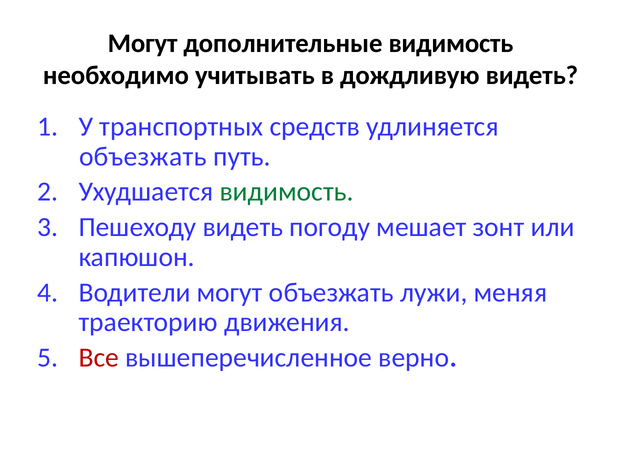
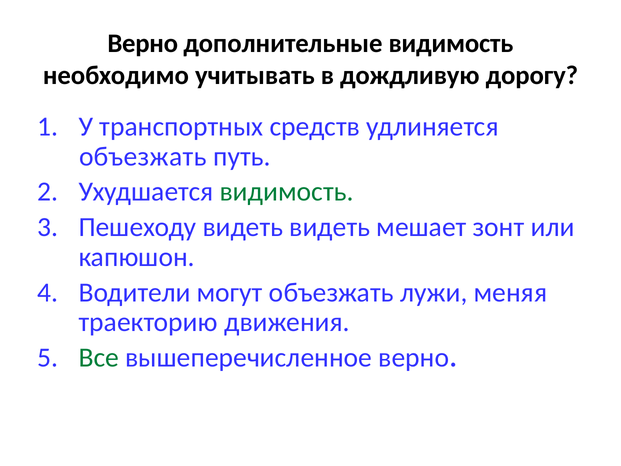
Могут: Могут -> Верно (143, 43)
дождливую видеть: видеть -> дорогу (532, 75)
видеть погоду: погоду -> видеть (330, 227)
Все colour: red -> green (99, 357)
